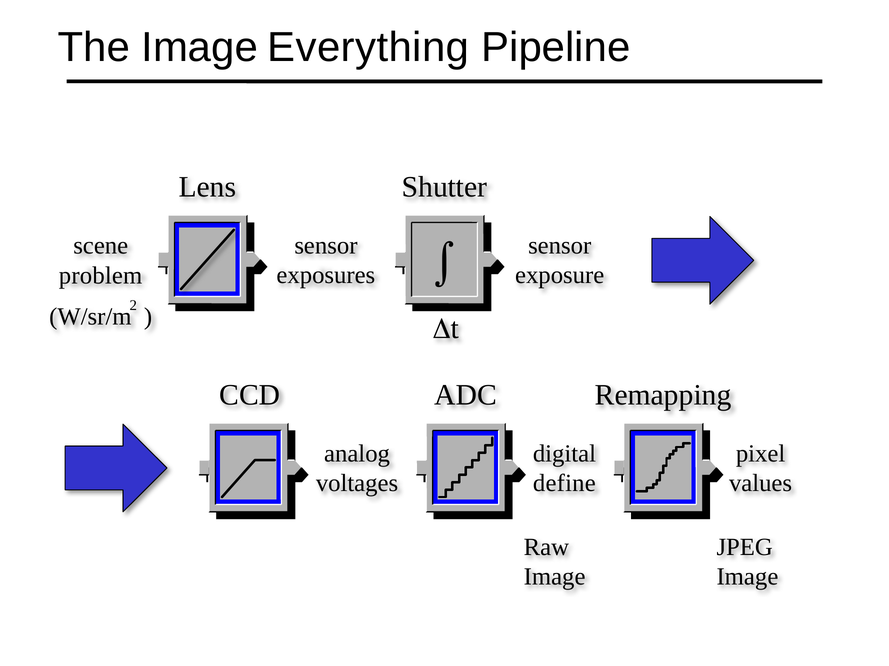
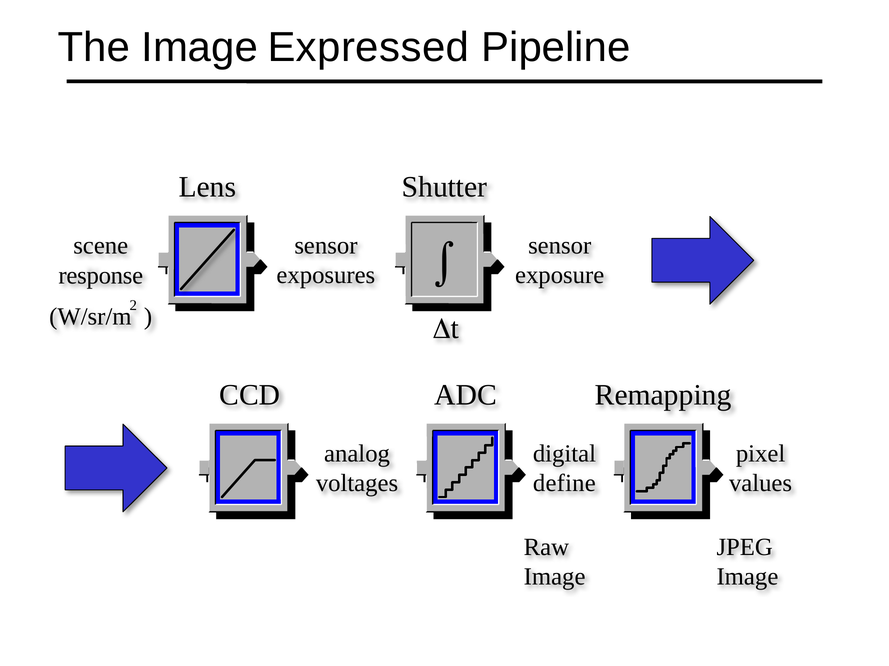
Everything: Everything -> Expressed (368, 47)
problem: problem -> response (101, 276)
